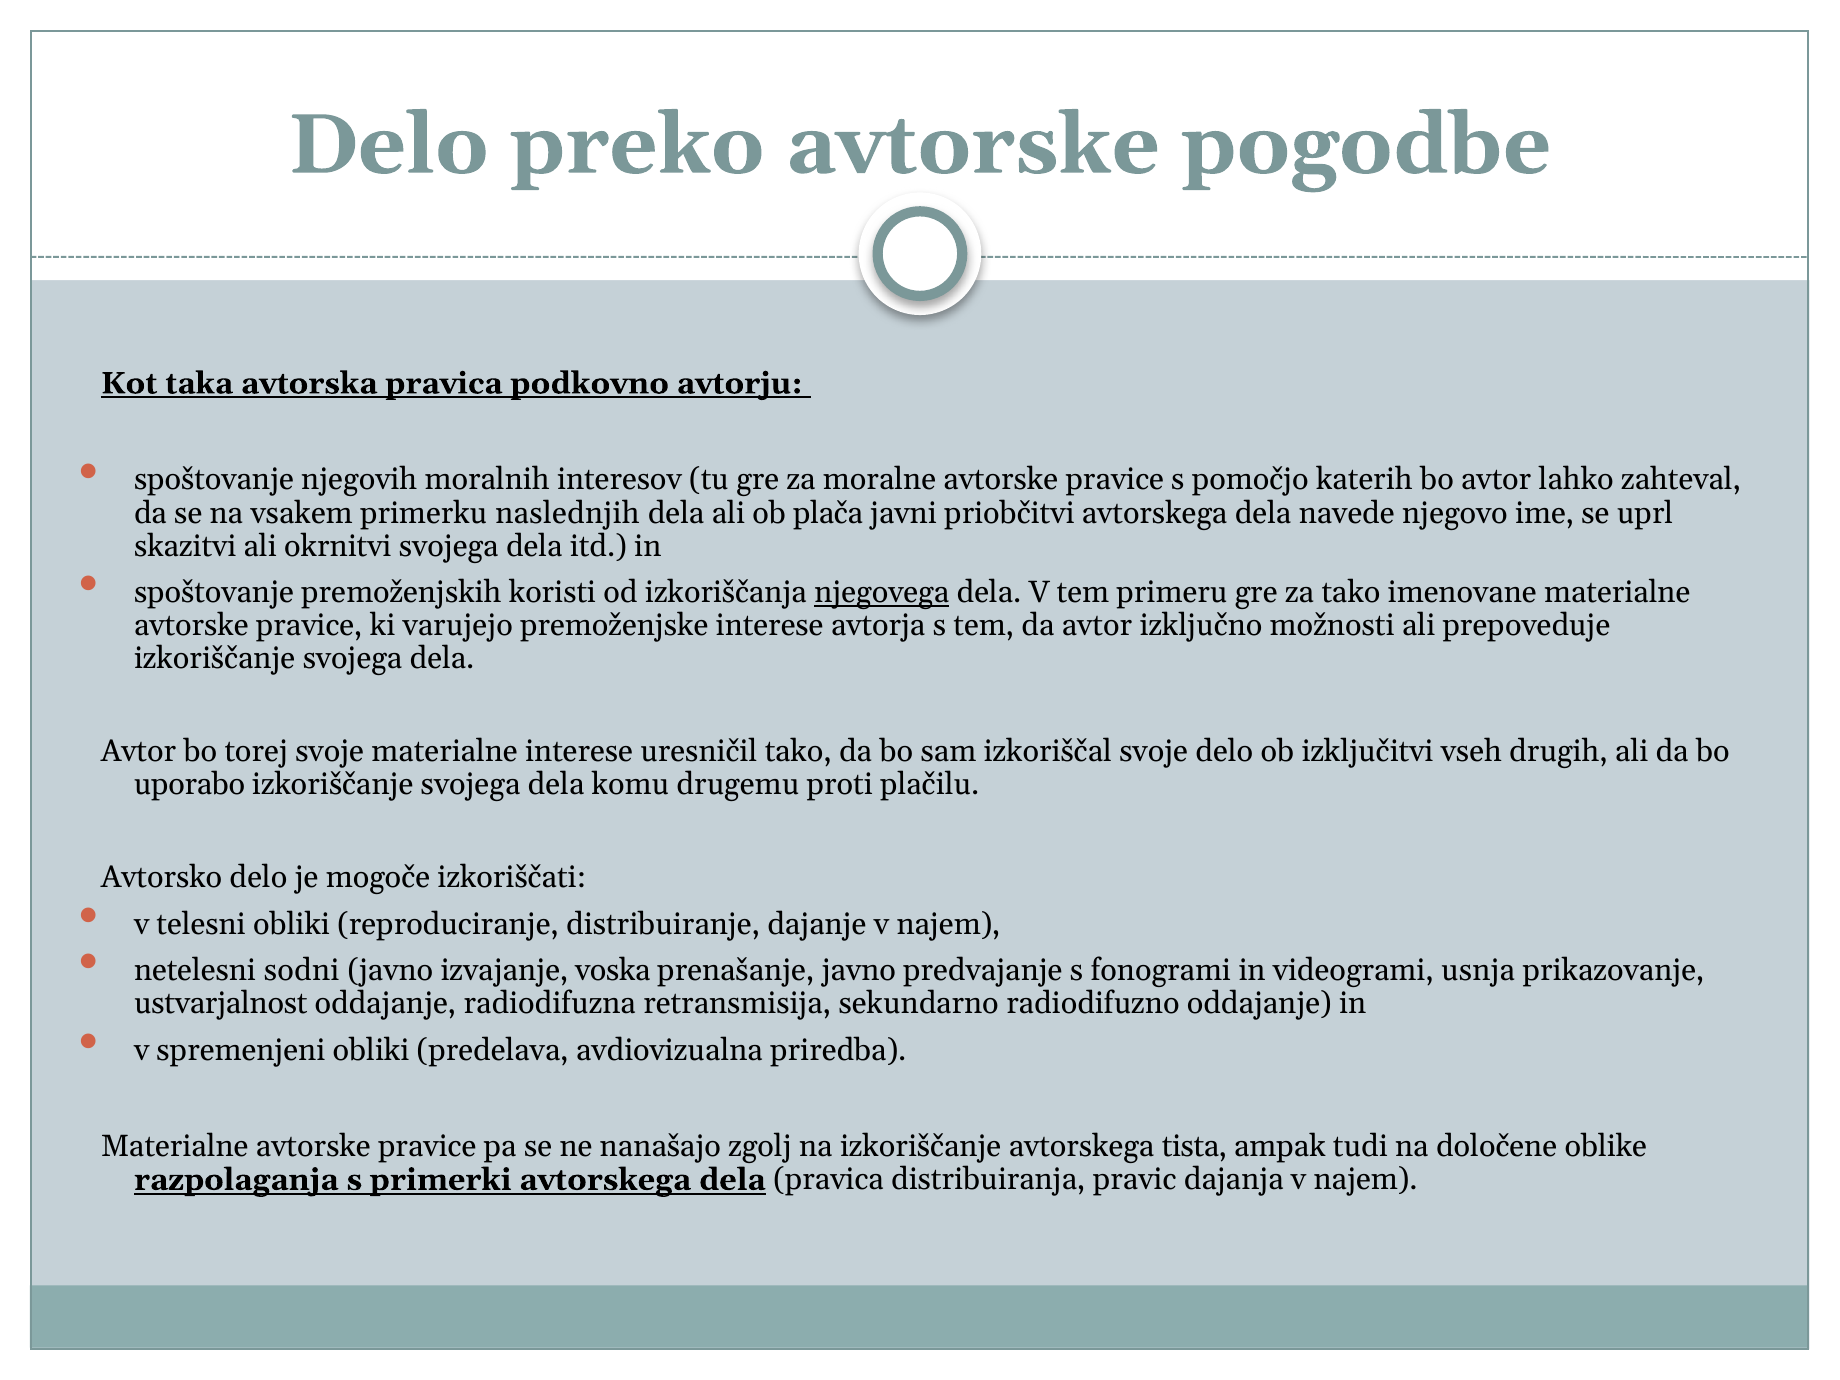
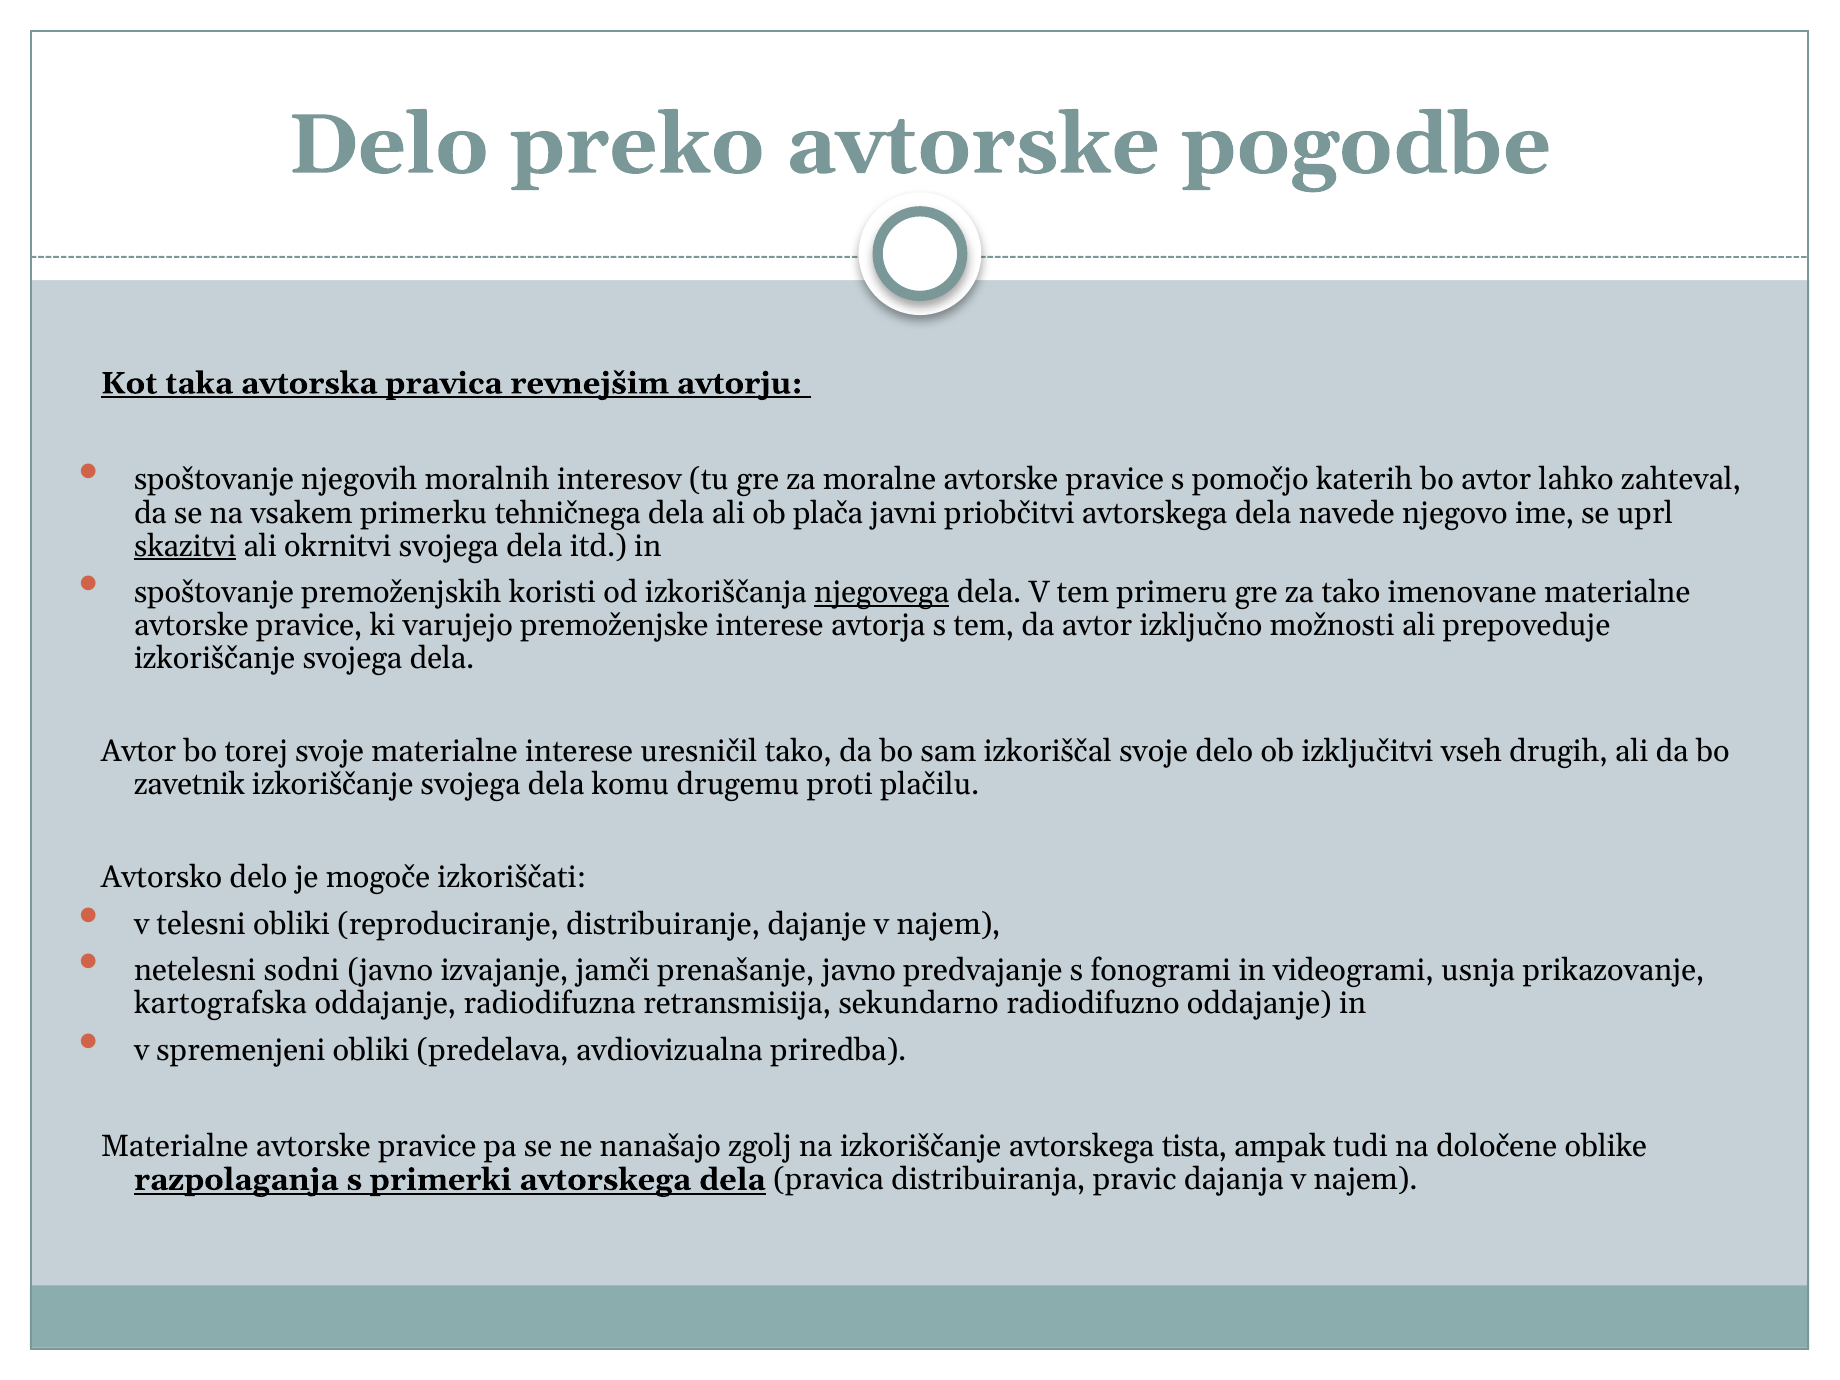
podkovno: podkovno -> revnejšim (590, 383)
naslednjih: naslednjih -> tehničnega (568, 513)
skazitvi underline: none -> present (185, 546)
uporabo: uporabo -> zavetnik (190, 785)
voska: voska -> jamči (613, 970)
ustvarjalnost: ustvarjalnost -> kartografska (220, 1004)
